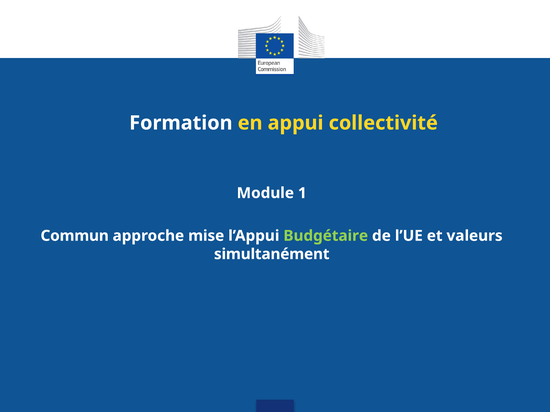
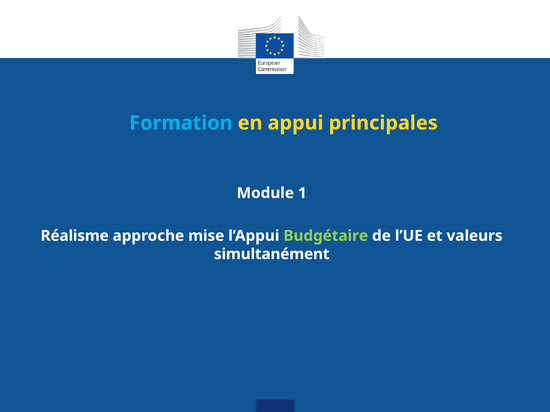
Formation colour: white -> light blue (181, 123)
collectivité: collectivité -> principales (383, 123)
Commun: Commun -> Réalisme (75, 236)
